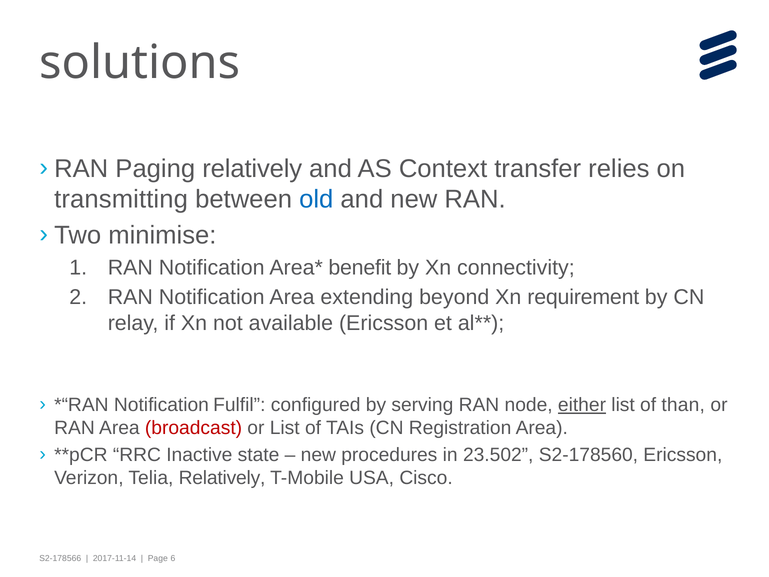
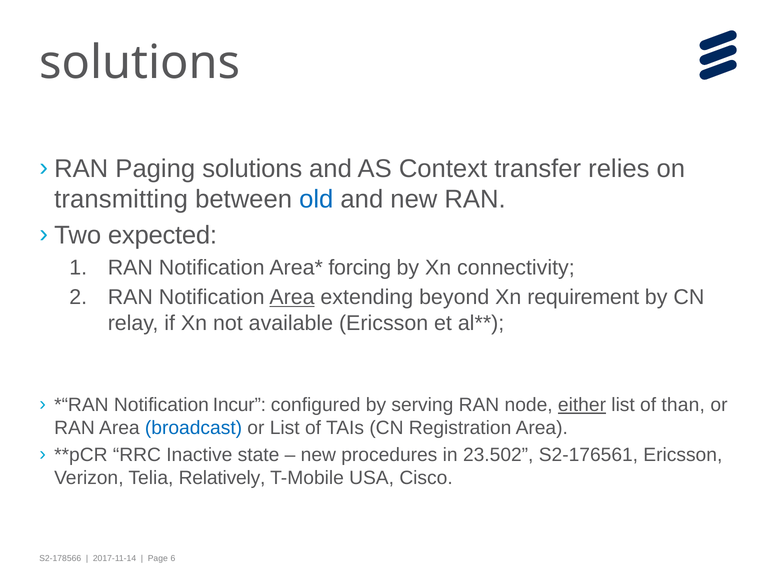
Paging relatively: relatively -> solutions (252, 169)
minimise: minimise -> expected (162, 235)
benefit: benefit -> forcing (360, 267)
Area underline: none -> present (292, 297)
Fulfil: Fulfil -> Incur (239, 405)
broadcast colour: red -> blue (194, 428)
S2-178560: S2-178560 -> S2-176561 (588, 455)
